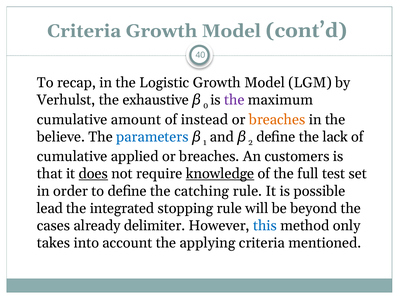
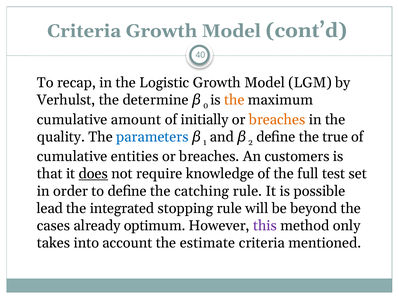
exhaustive: exhaustive -> determine (156, 100)
the colour: purple -> orange (234, 100)
instead: instead -> initially (205, 120)
believe: believe -> quality (61, 137)
lack: lack -> true (335, 137)
applied: applied -> entities (135, 157)
knowledge underline: present -> none (220, 174)
delimiter: delimiter -> optimum (155, 226)
this colour: blue -> purple (265, 226)
applying: applying -> estimate (208, 243)
